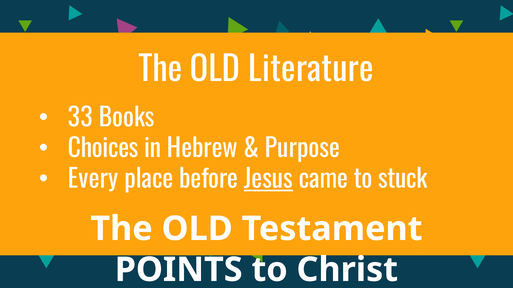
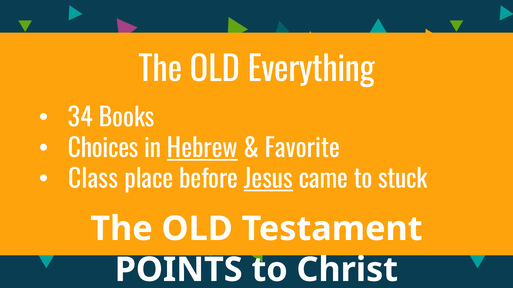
Literature: Literature -> Everything (311, 70)
33: 33 -> 34 (80, 118)
Hebrew underline: none -> present (202, 149)
Purpose: Purpose -> Favorite (302, 149)
Every: Every -> Class (93, 180)
